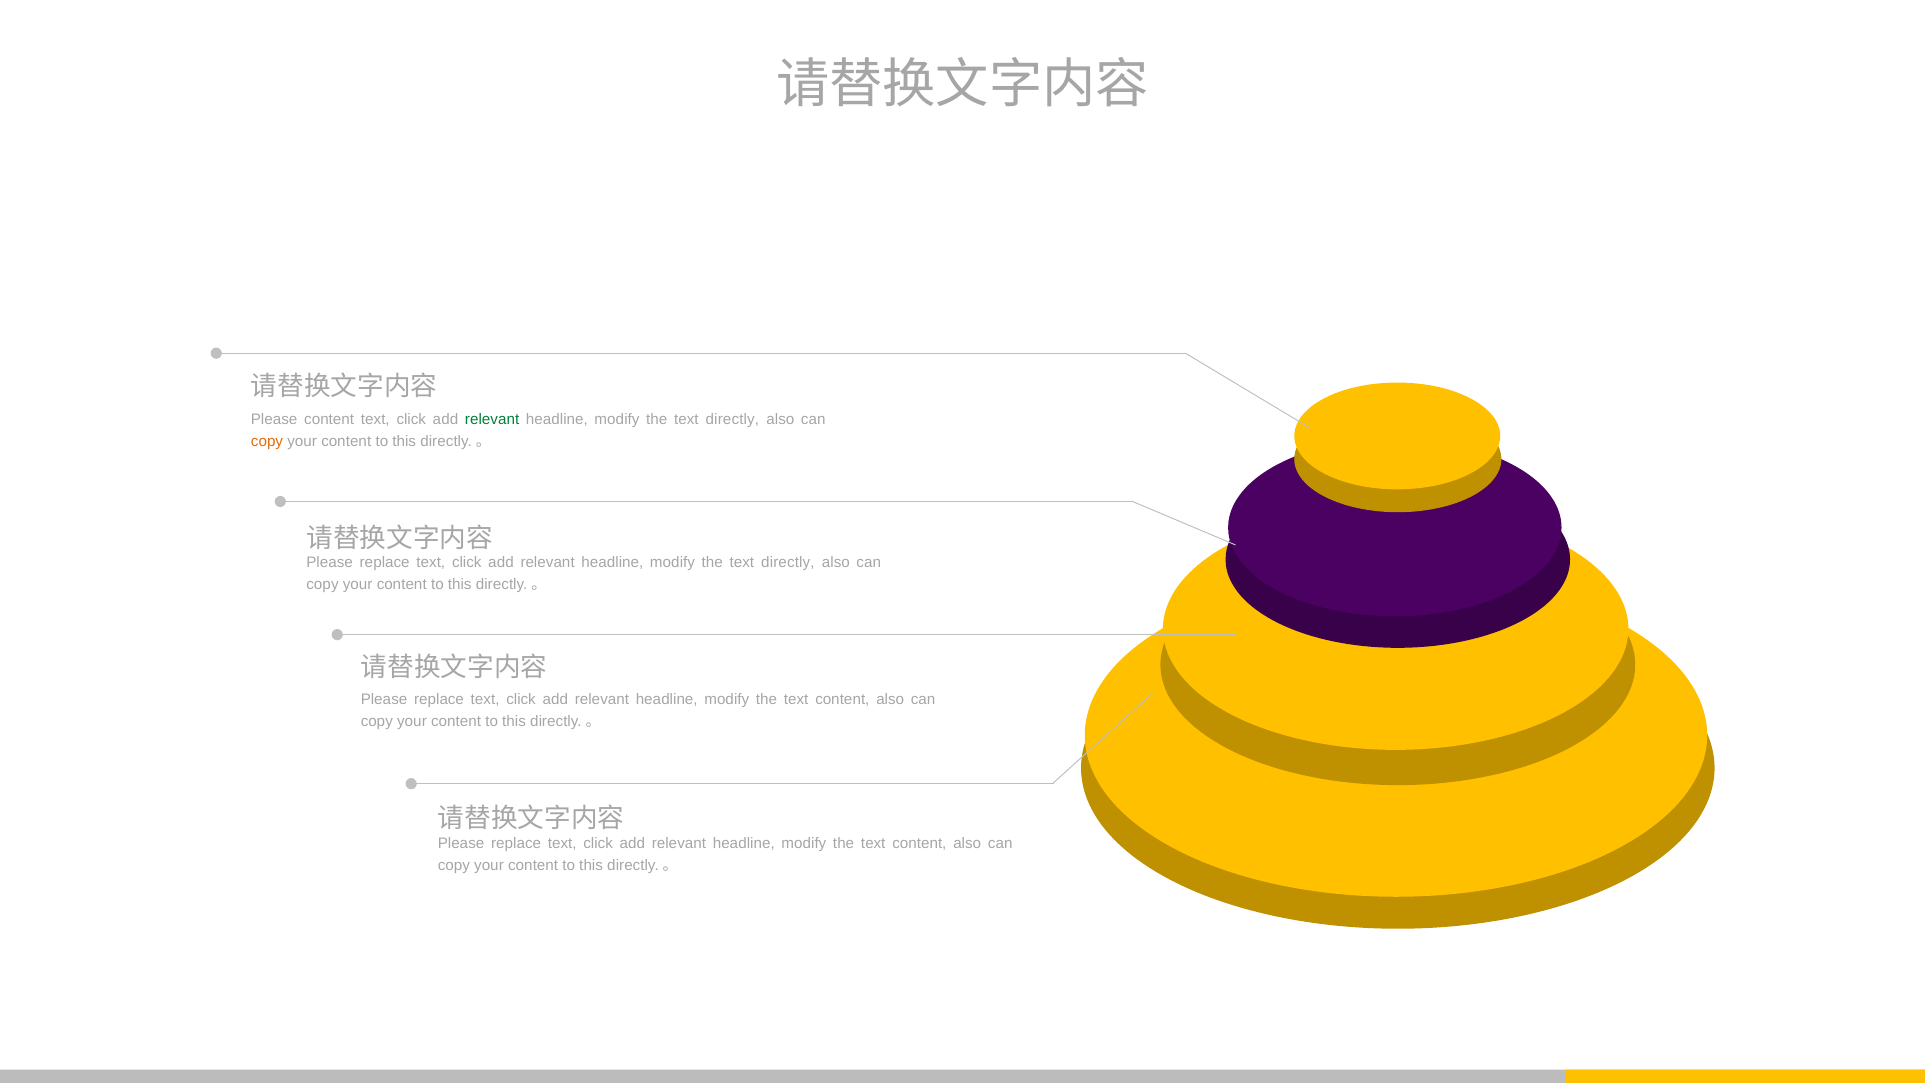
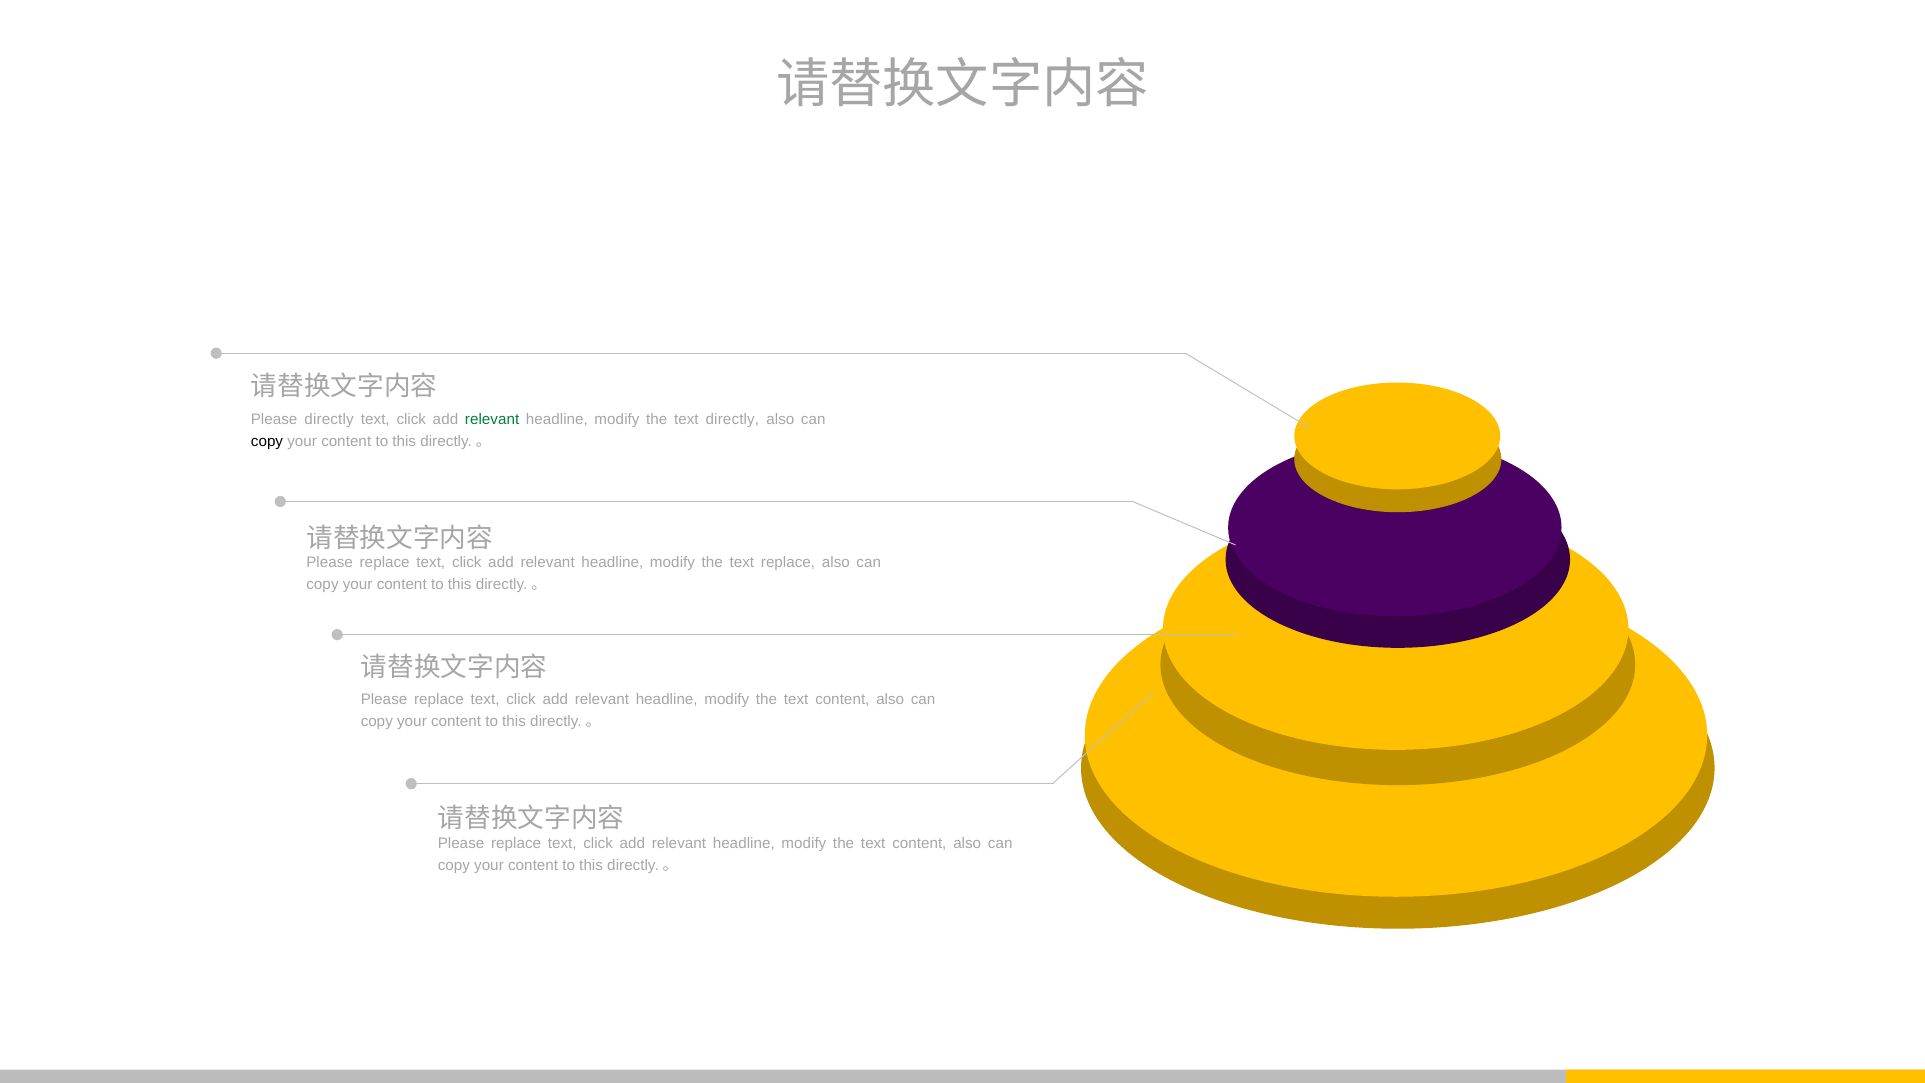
Please content: content -> directly (329, 419)
copy colour: orange -> black (267, 441)
directly: directly -> replace (788, 563)
